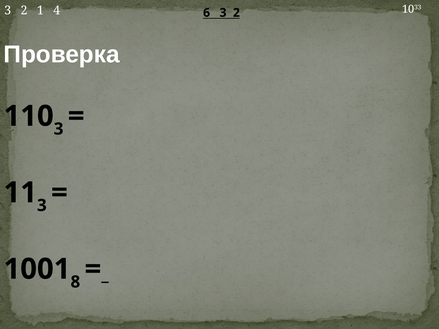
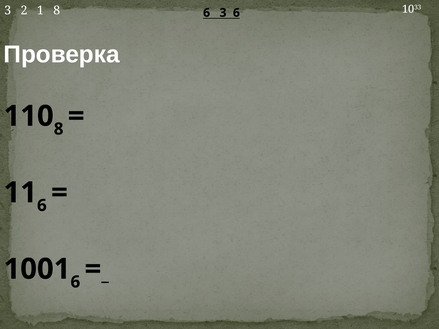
1 4: 4 -> 8 (57, 10)
6 3 2: 2 -> 6 (236, 13)
3: 3 -> 8 (59, 129)
3: 3 -> 6 (42, 206)
8: 8 -> 6 (75, 282)
